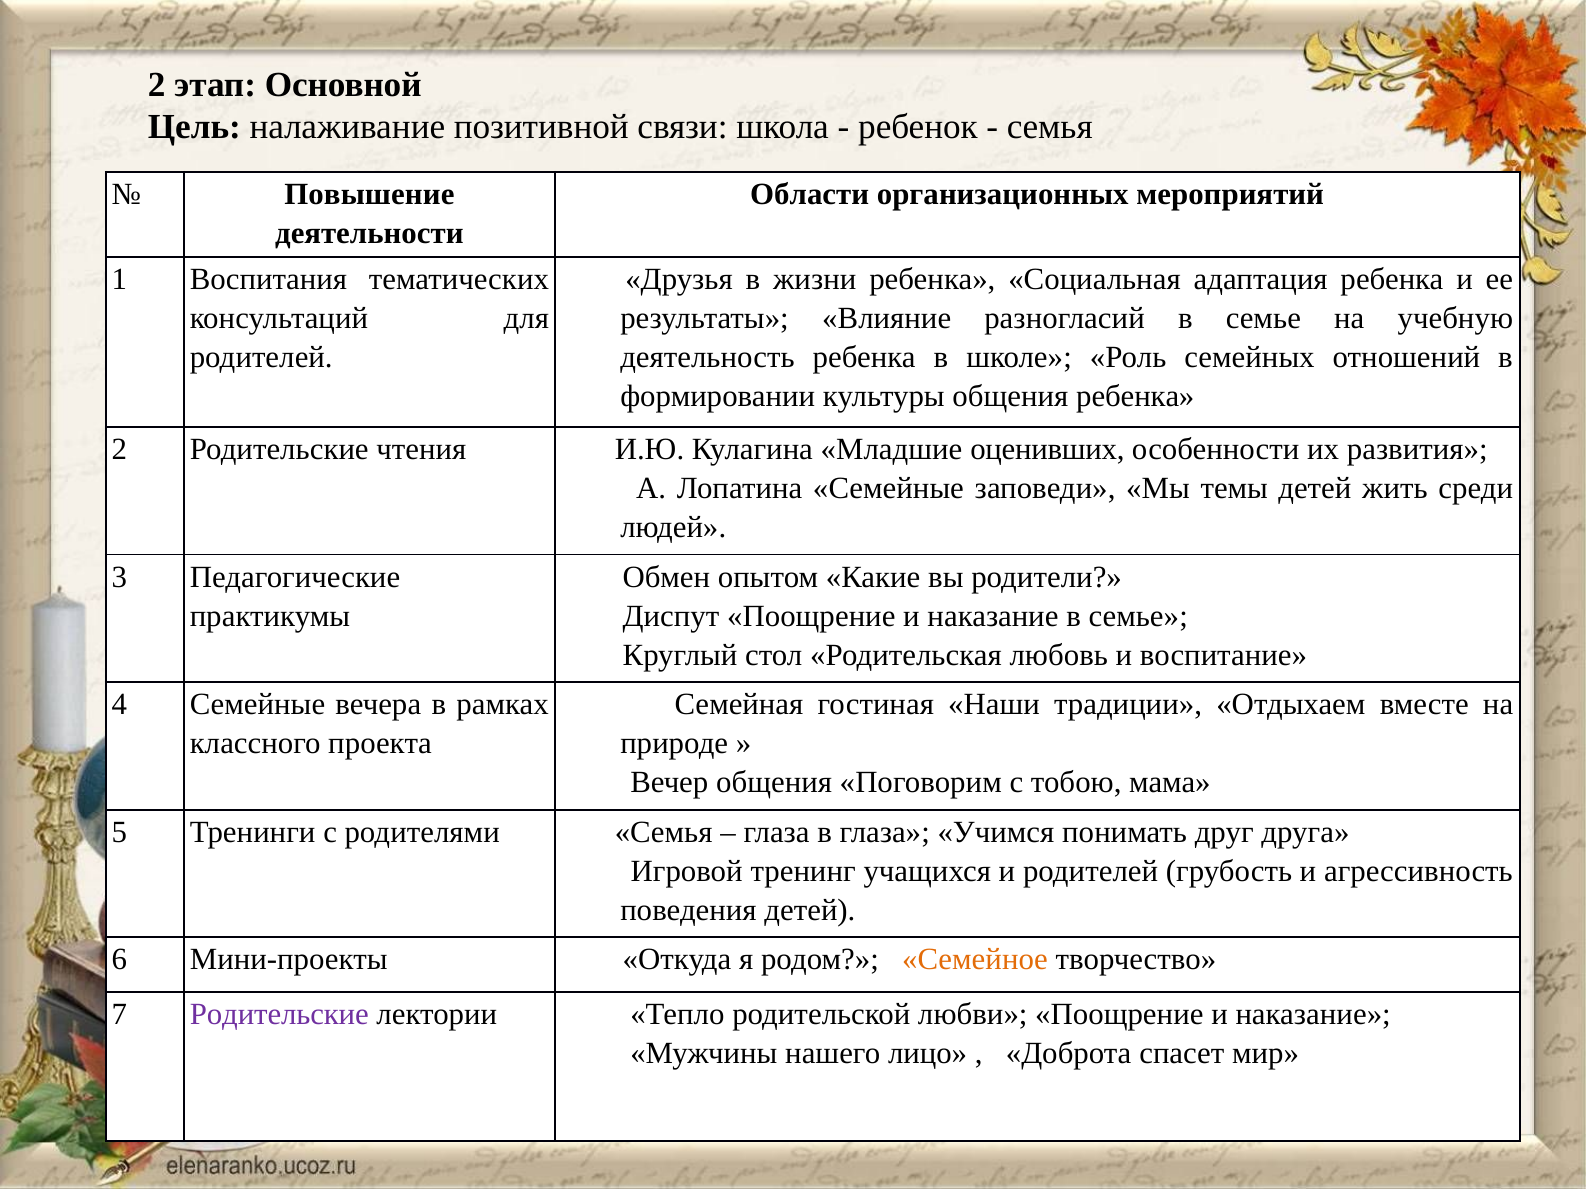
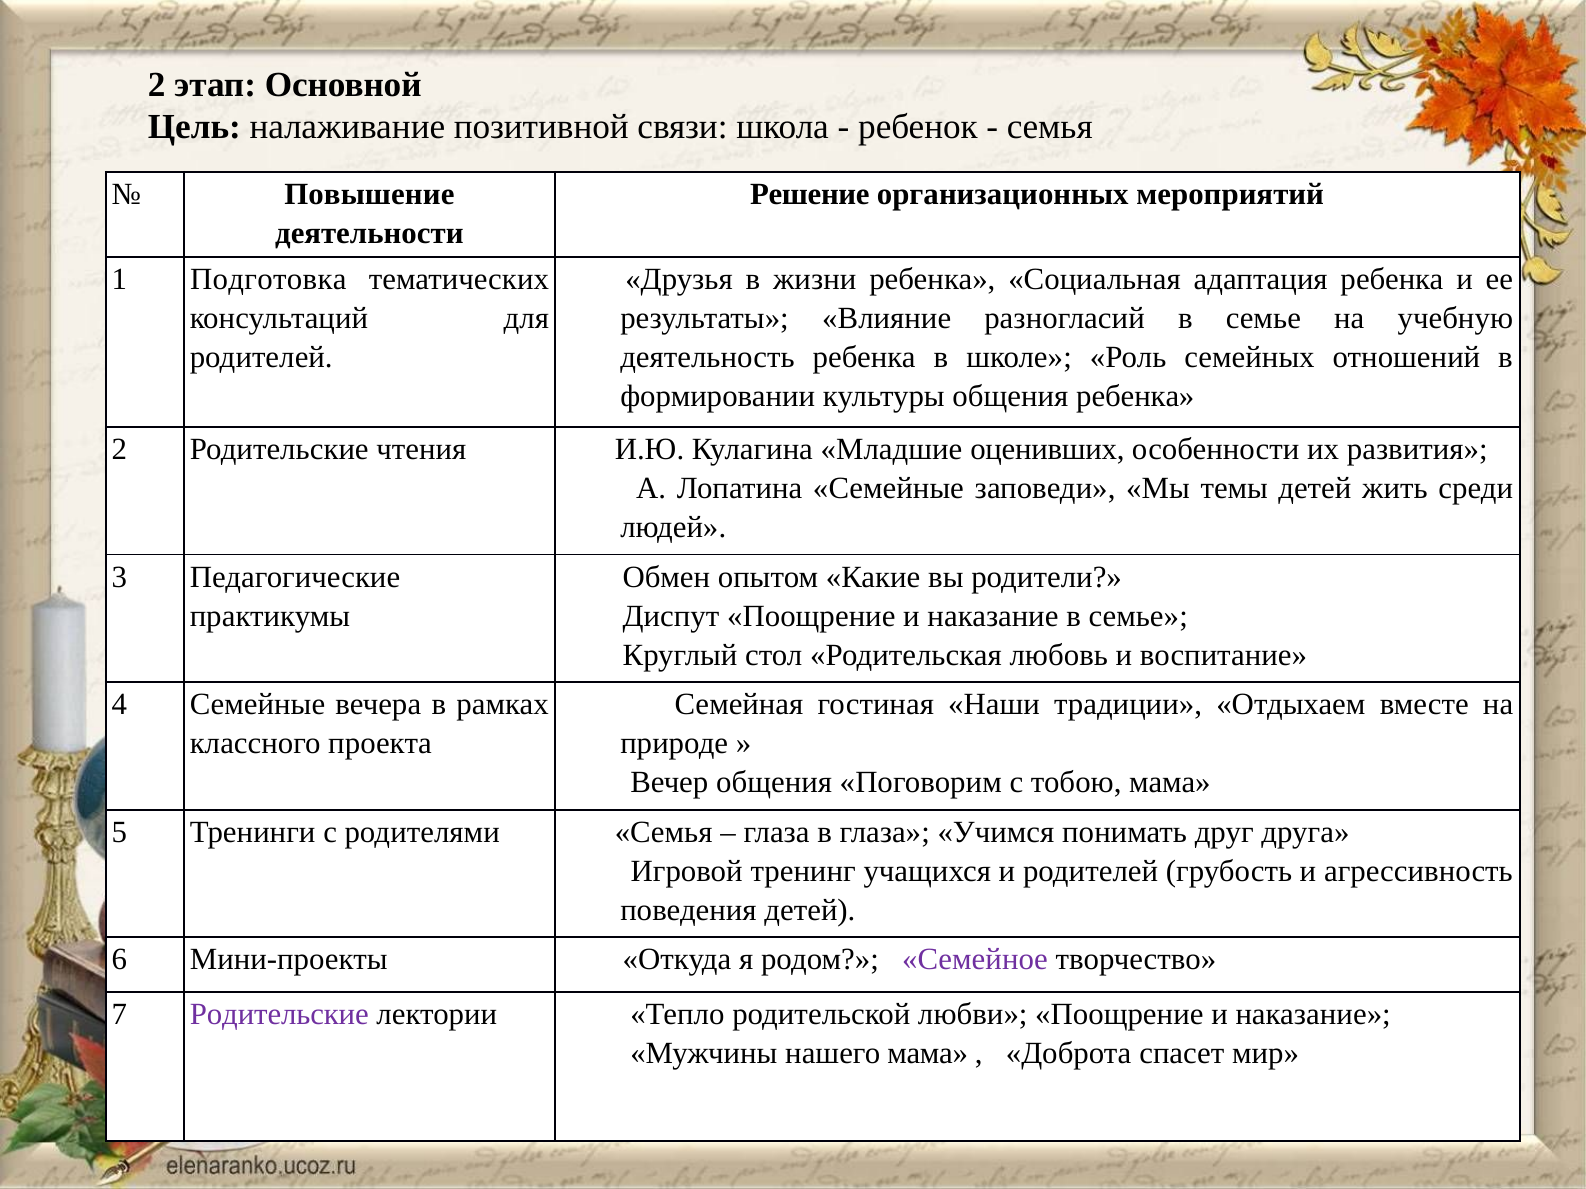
Области: Области -> Решение (810, 194)
Воспитания: Воспитания -> Подготовка (268, 279)
Семейное colour: orange -> purple (975, 960)
нашего лицо: лицо -> мама (928, 1054)
